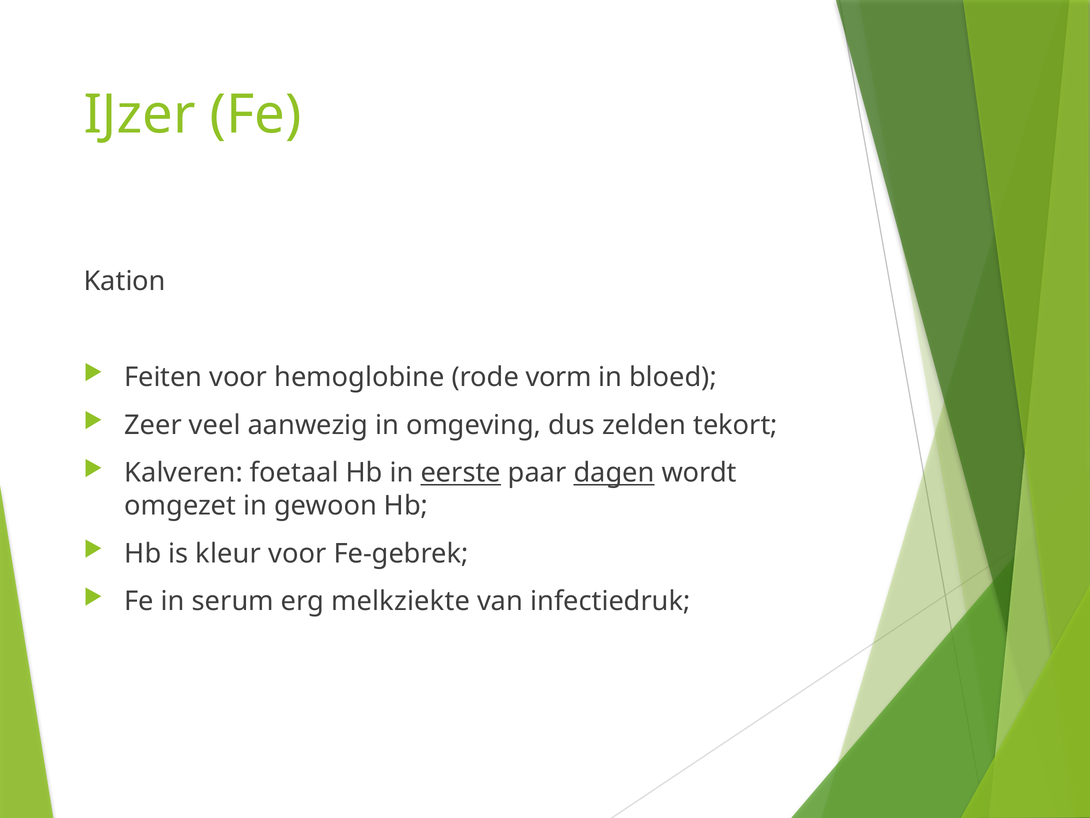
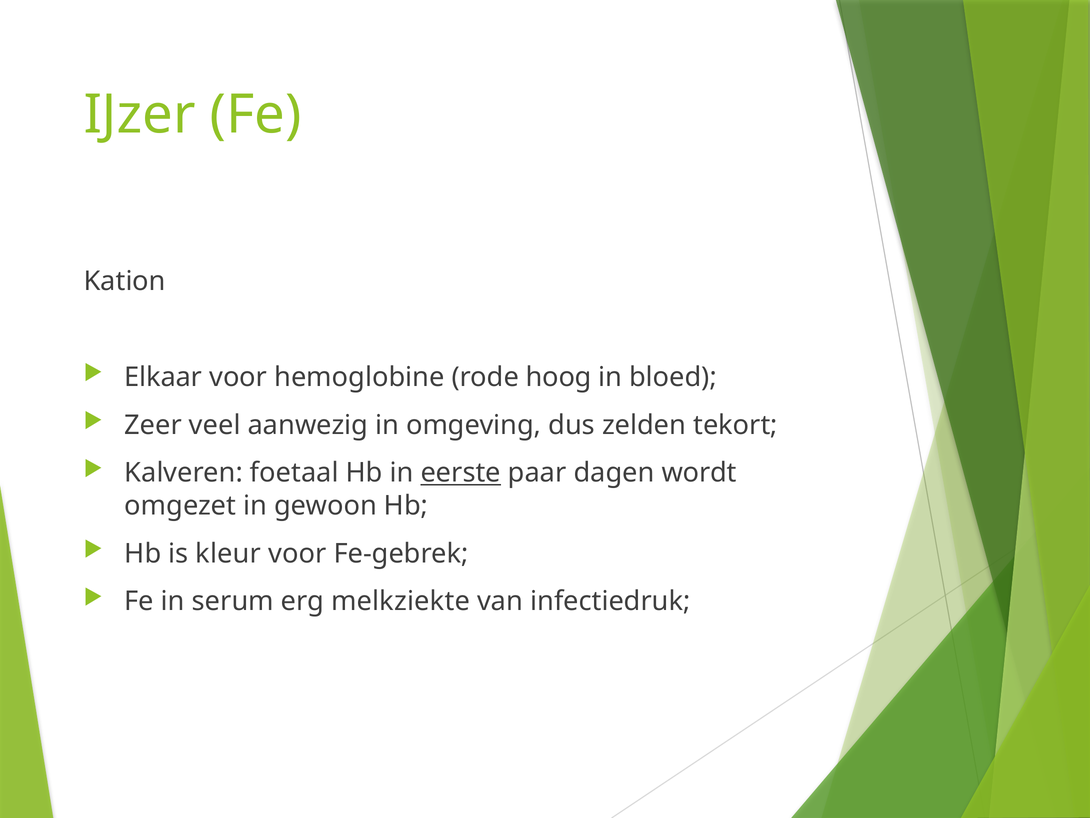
Feiten: Feiten -> Elkaar (163, 377)
vorm: vorm -> hoog (559, 377)
dagen underline: present -> none (614, 473)
